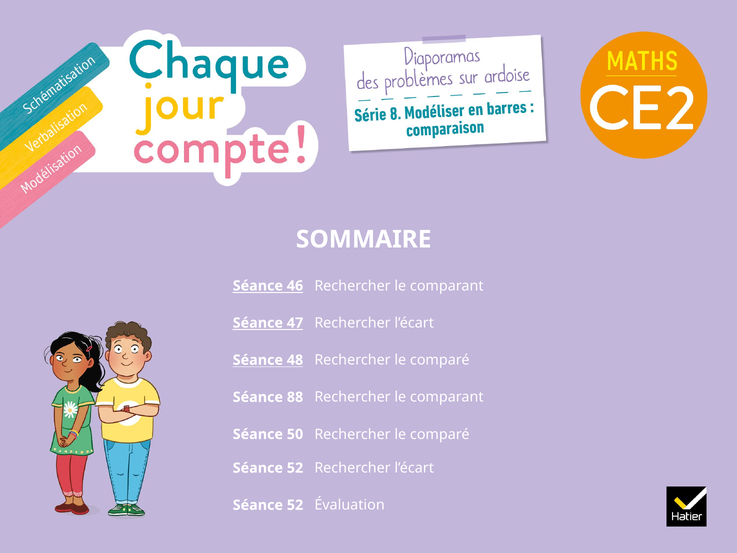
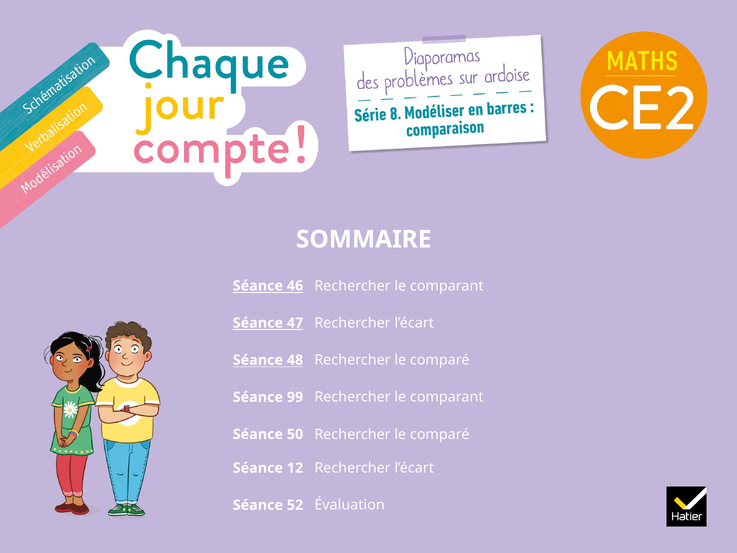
88: 88 -> 99 (295, 397)
52: 52 -> 12 (295, 468)
